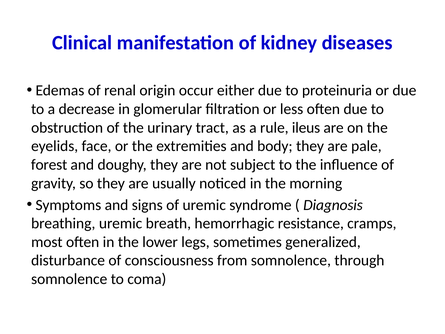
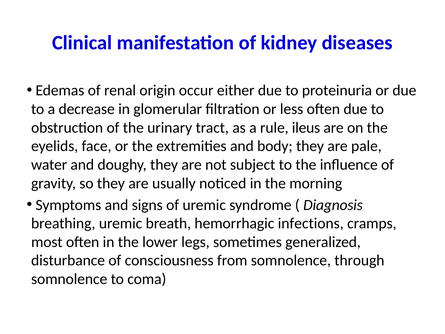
forest: forest -> water (49, 165)
resistance: resistance -> infections (311, 223)
